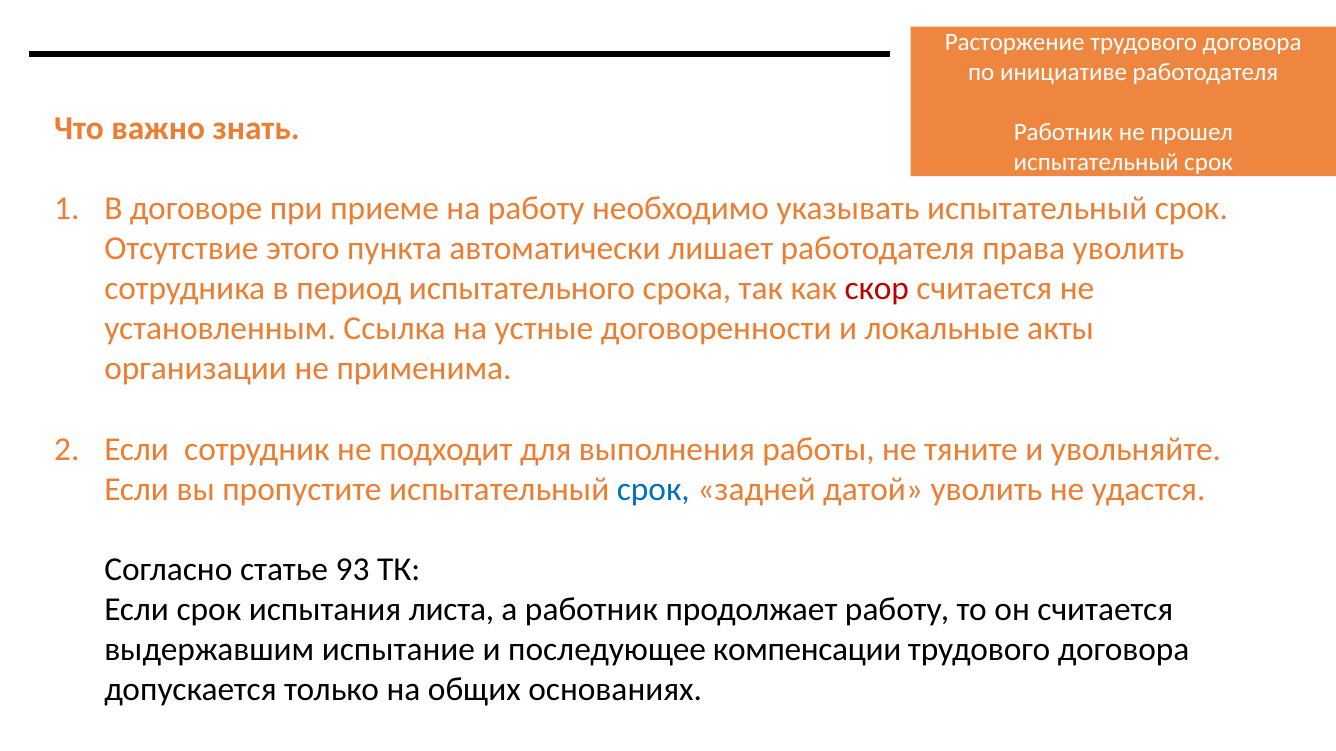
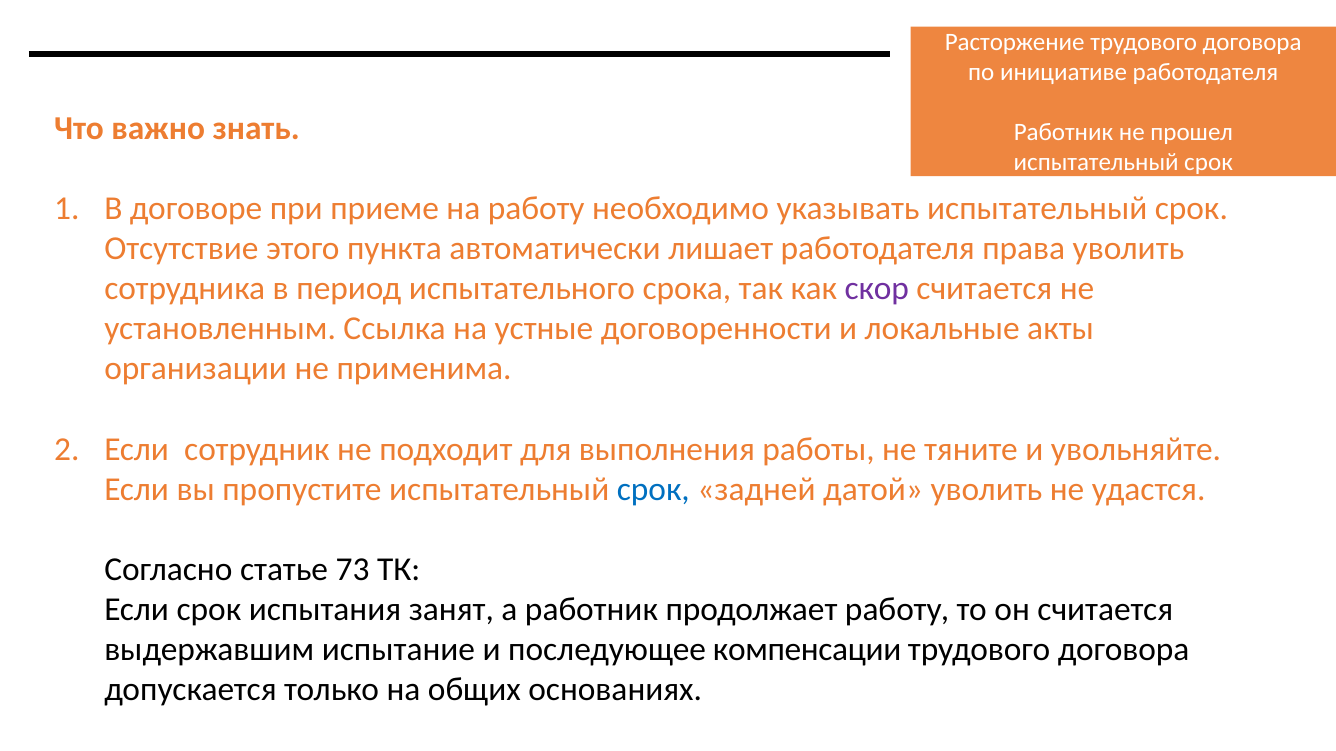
скор colour: red -> purple (877, 289)
93: 93 -> 73 (353, 570)
листа: листа -> занят (451, 610)
